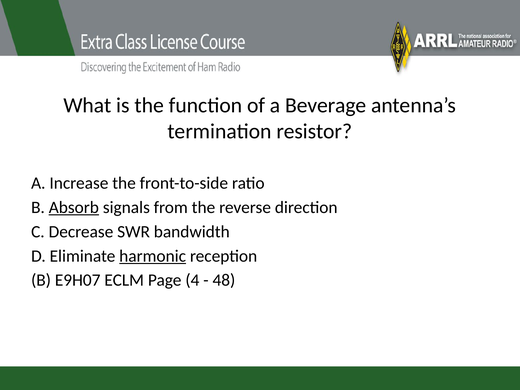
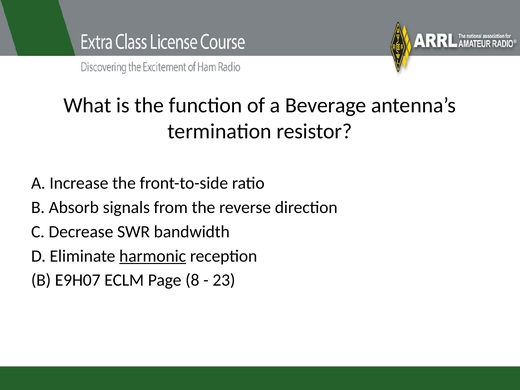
Absorb underline: present -> none (74, 207)
4: 4 -> 8 (192, 280)
48: 48 -> 23 (224, 280)
